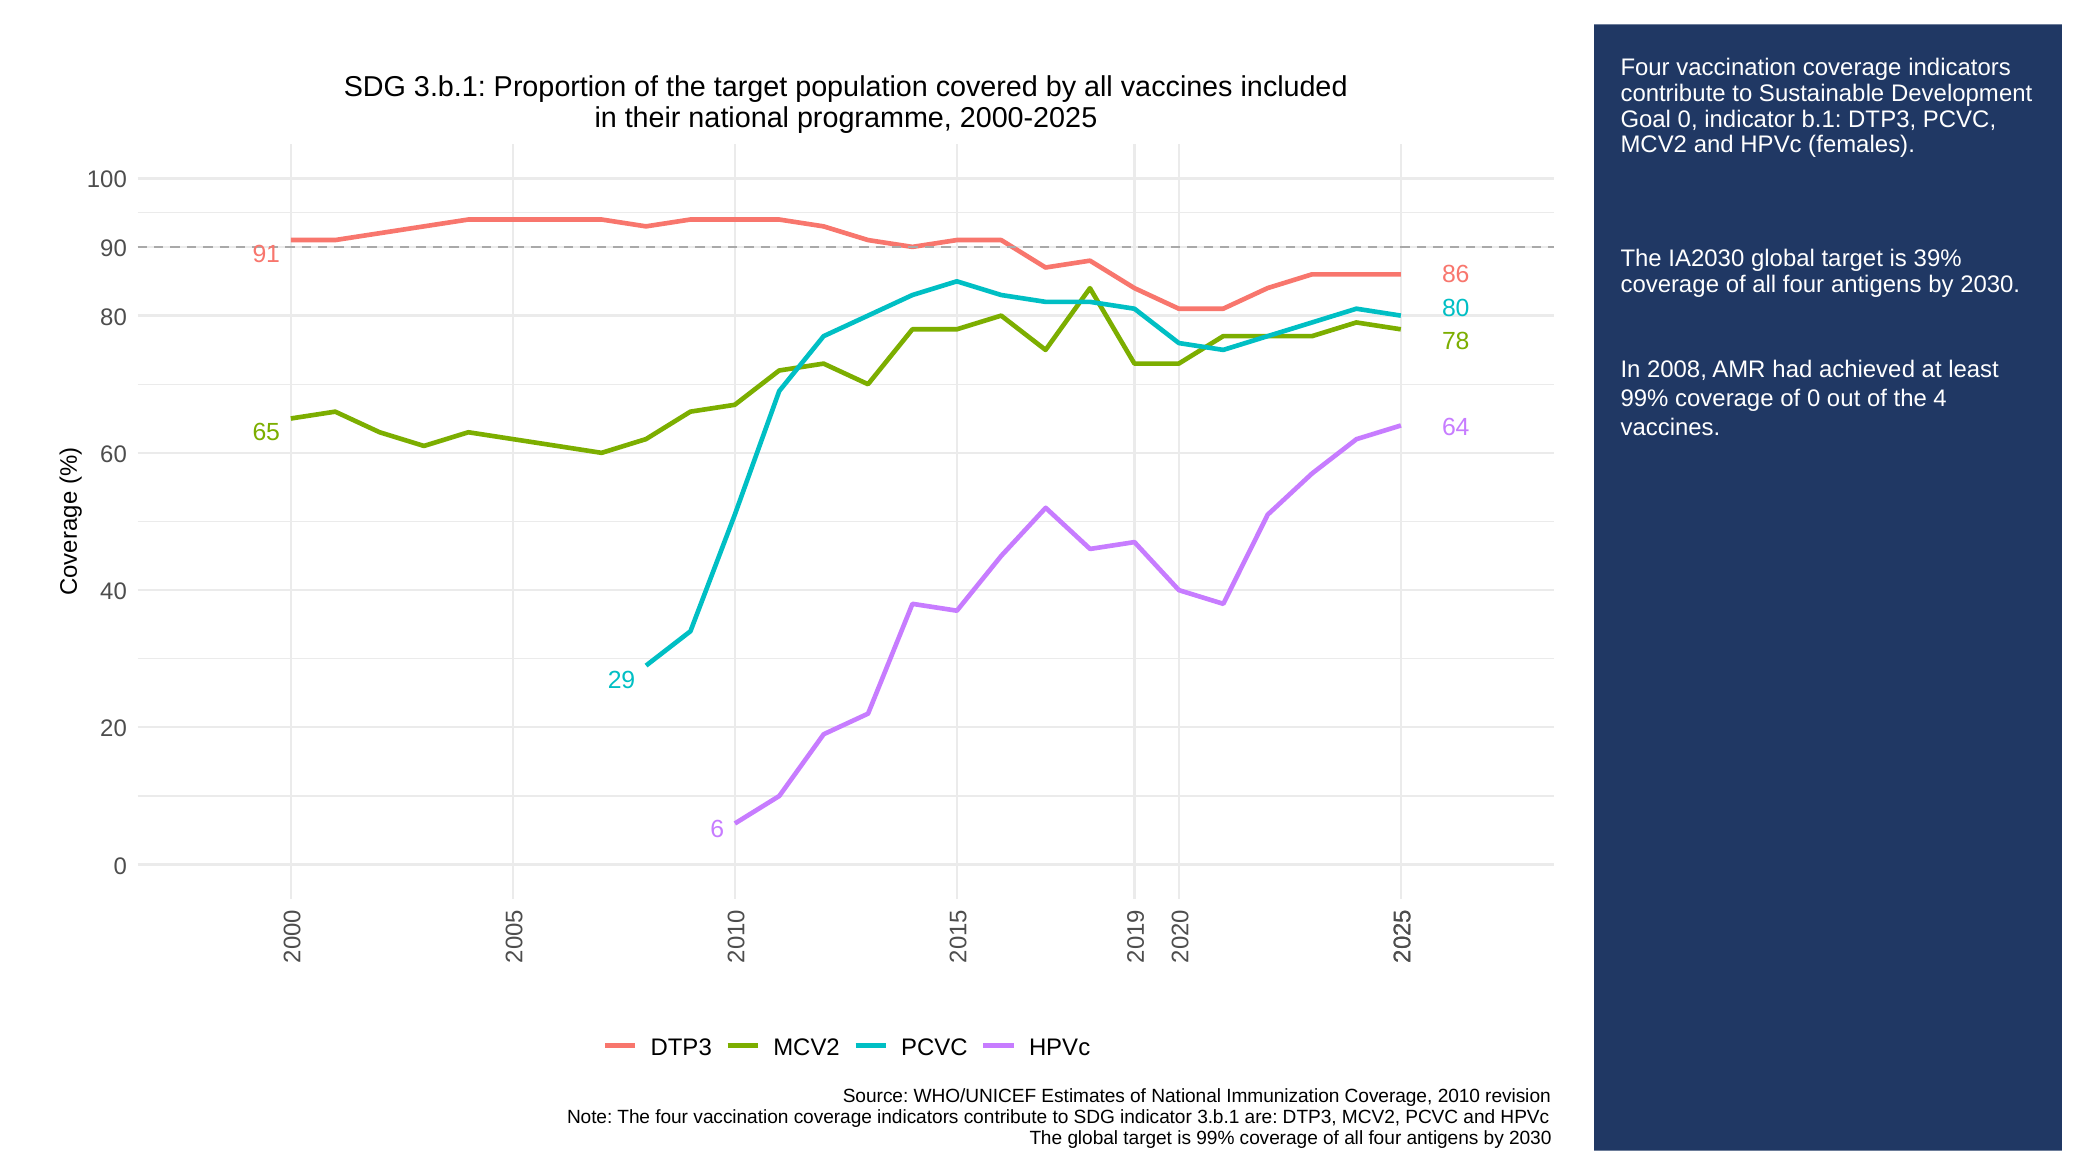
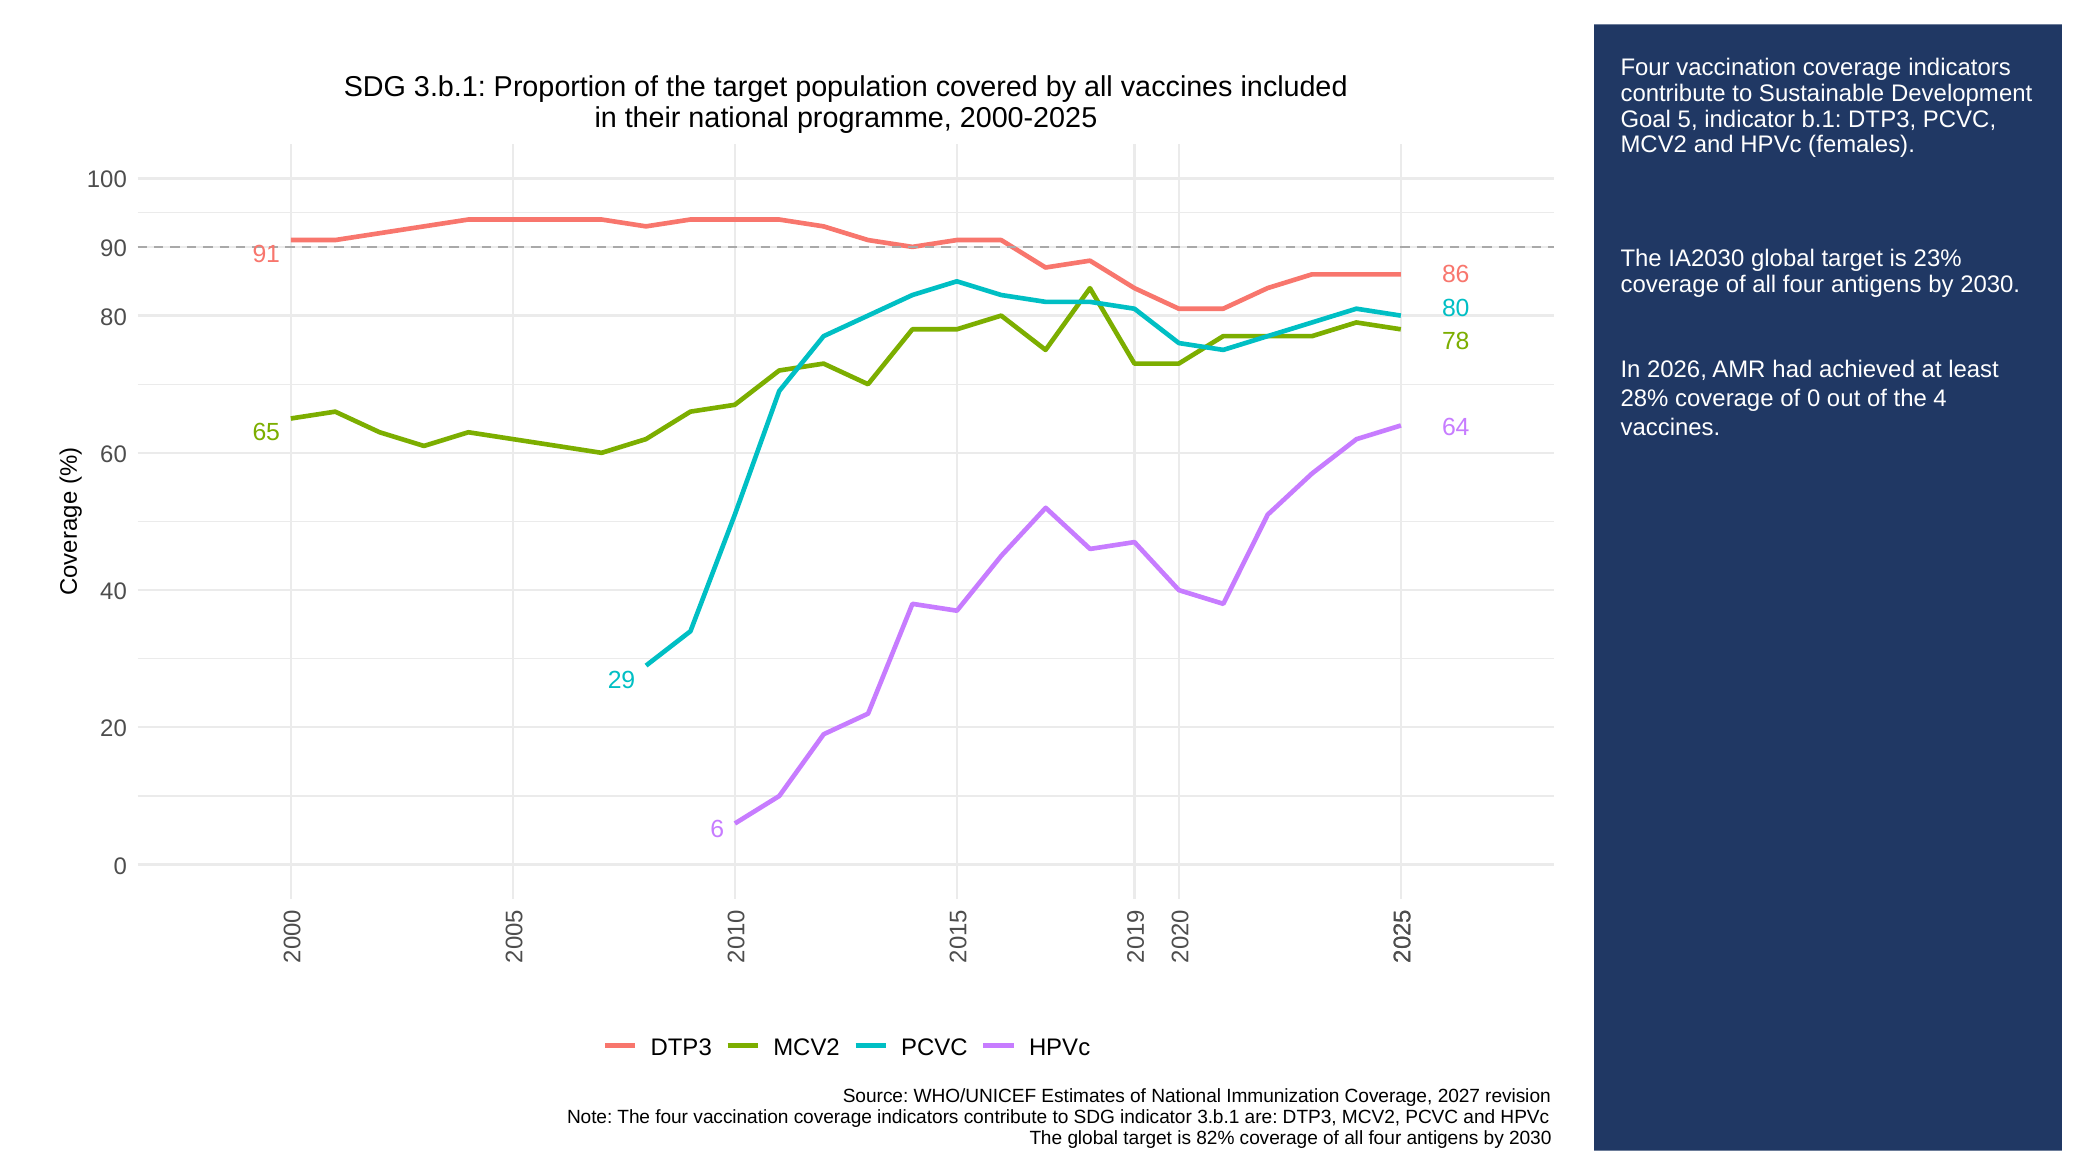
Goal 0: 0 -> 5 (1688, 119)
39%: 39% -> 23% (1938, 258)
2008: 2008 -> 2026 (1677, 370)
99%: 99% -> 28% (1644, 399)
2010: 2010 -> 2027 (1459, 1096)
is 99%: 99% -> 82% (1215, 1137)
